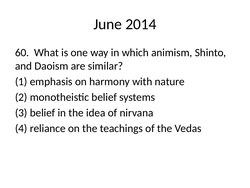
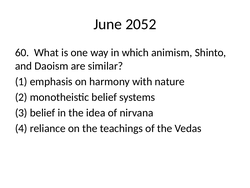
2014: 2014 -> 2052 (141, 24)
